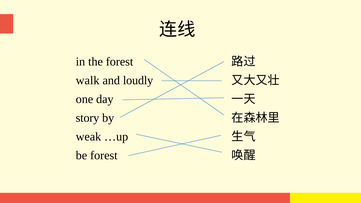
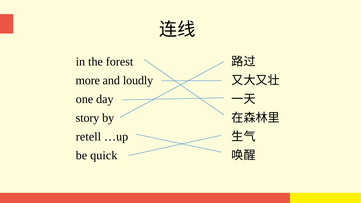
walk: walk -> more (88, 80)
weak: weak -> retell (88, 137)
be forest: forest -> quick (104, 155)
